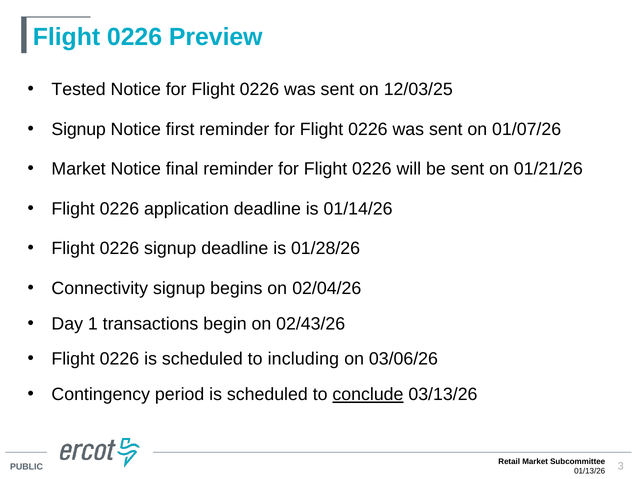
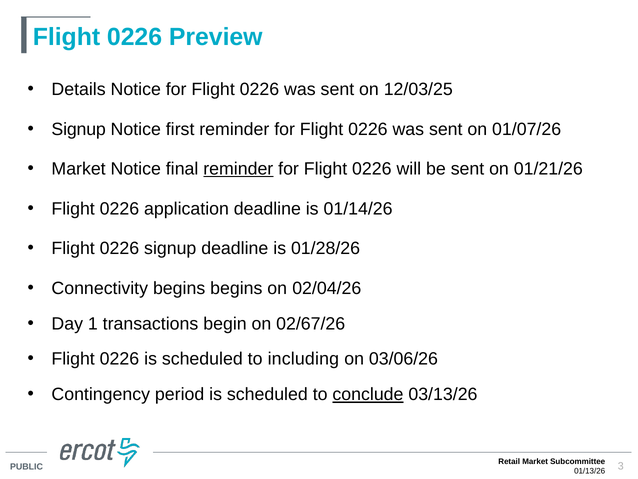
Tested: Tested -> Details (79, 89)
reminder underline: none -> present (238, 169)
Connectivity signup: signup -> begins (179, 288)
02/43/26: 02/43/26 -> 02/67/26 (311, 323)
